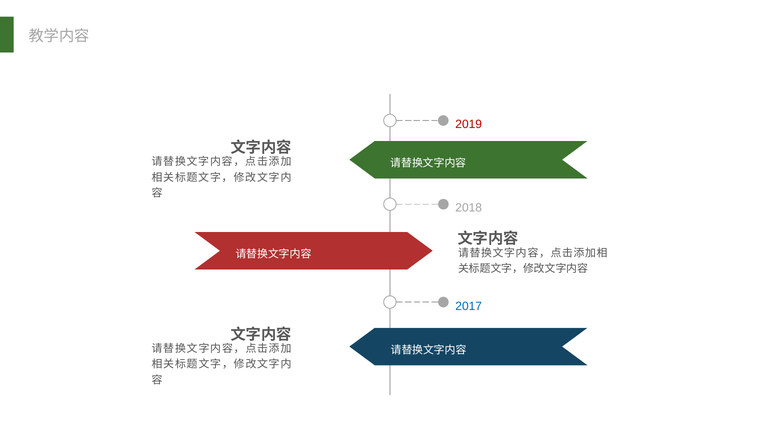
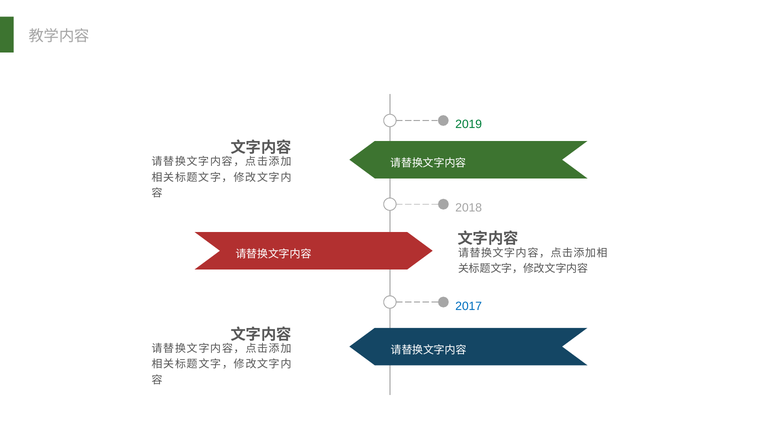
2019 colour: red -> green (469, 124)
